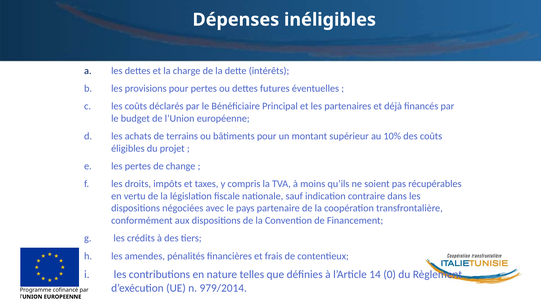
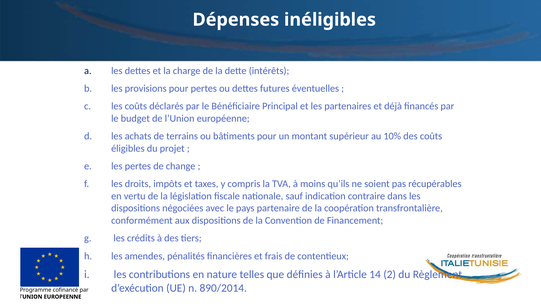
0: 0 -> 2 (390, 275)
979/2014: 979/2014 -> 890/2014 (223, 288)
